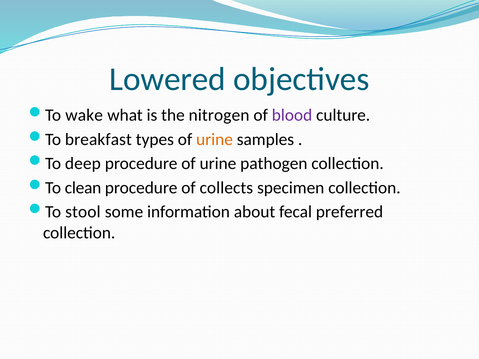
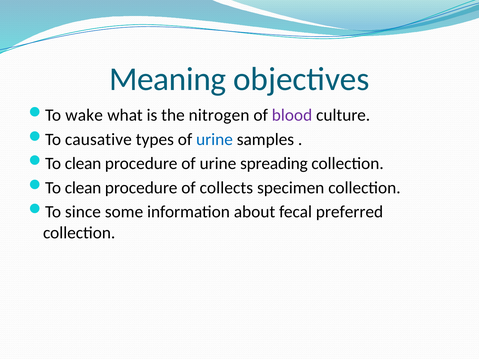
Lowered: Lowered -> Meaning (168, 79)
breakfast: breakfast -> causative (98, 140)
urine colour: orange -> blue (215, 140)
deep: deep -> clean (83, 164)
pathogen: pathogen -> spreading (274, 164)
stool: stool -> since (83, 212)
